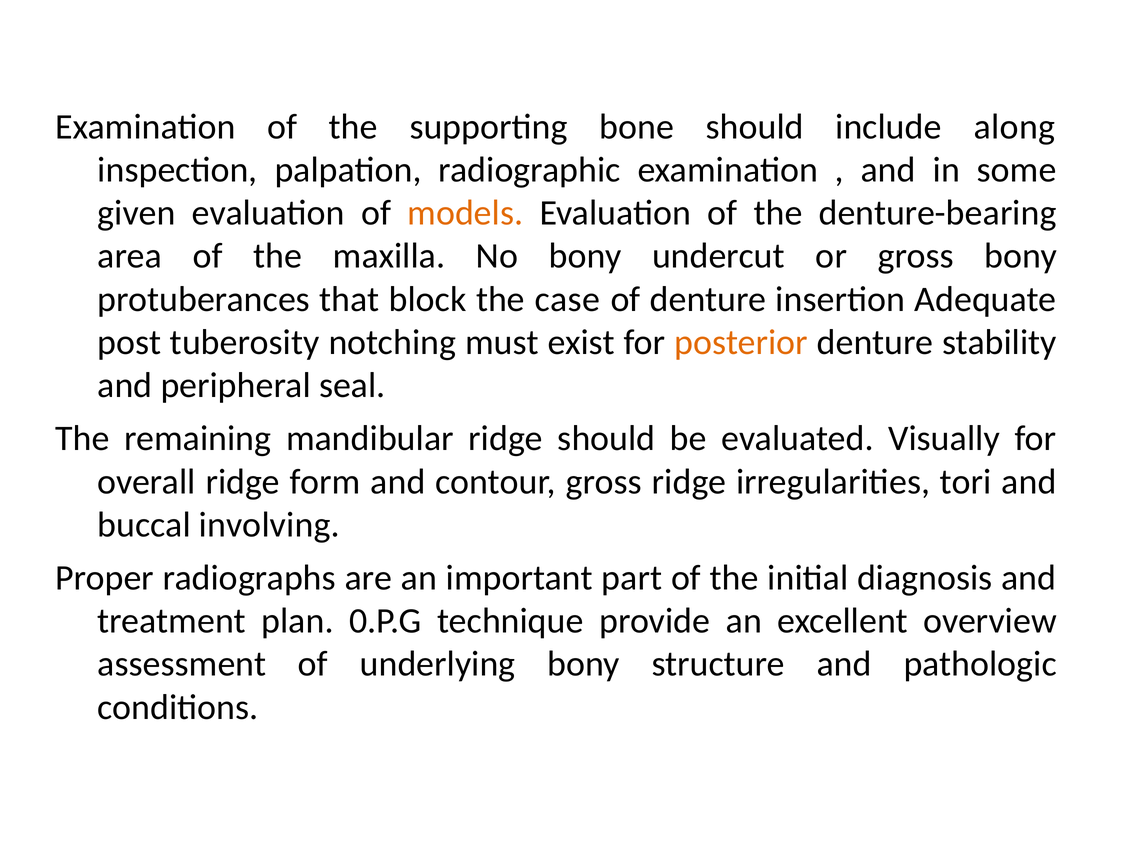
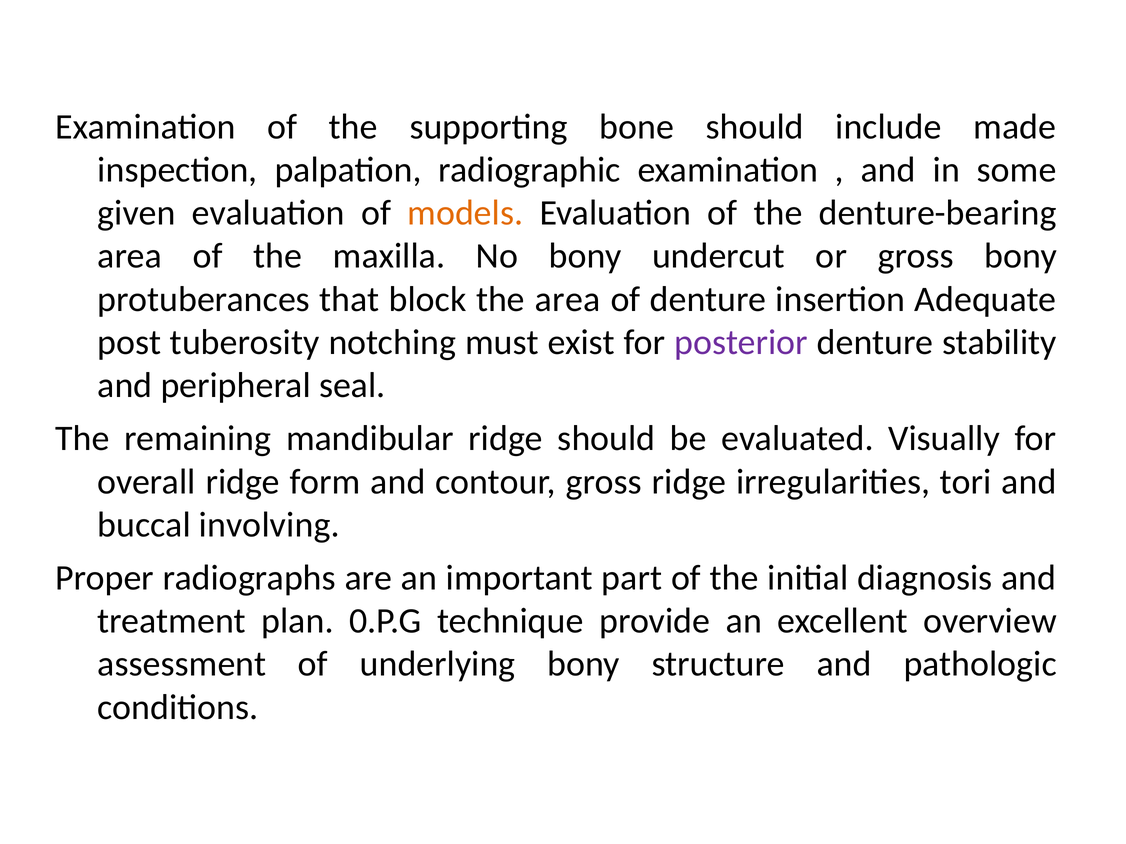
along: along -> made (1015, 127)
the case: case -> area (568, 299)
posterior colour: orange -> purple (741, 343)
